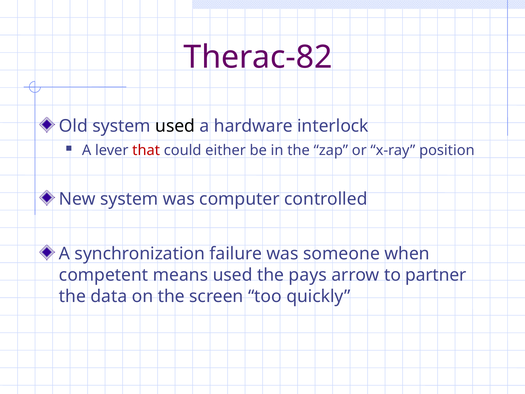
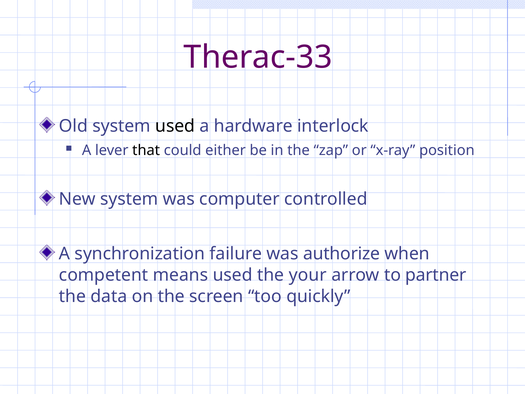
Therac-82: Therac-82 -> Therac-33 (258, 57)
that colour: red -> black (146, 150)
someone: someone -> authorize (342, 253)
pays: pays -> your (308, 275)
